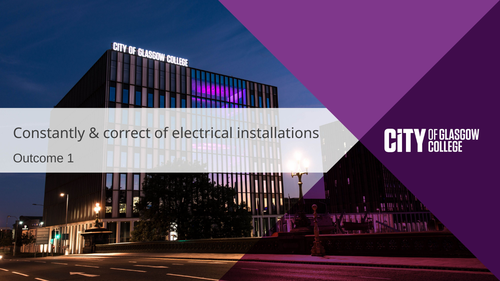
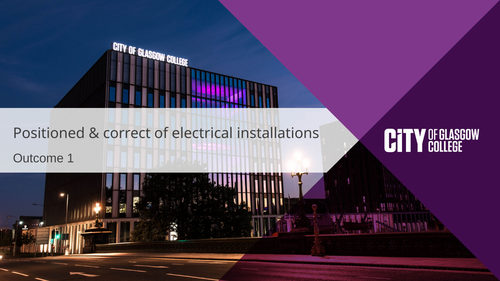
Constantly: Constantly -> Positioned (49, 133)
